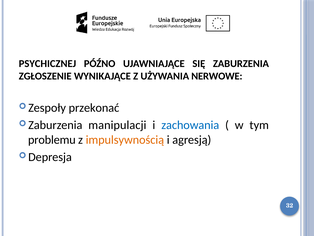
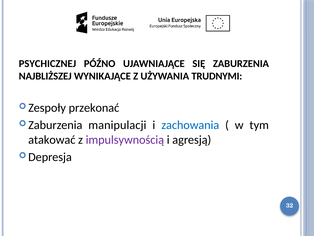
ZGŁOSZENIE: ZGŁOSZENIE -> NAJBLIŻSZEJ (45, 76)
NERWOWE: NERWOWE -> TRUDNYMI (217, 76)
problemu: problemu -> atakować (52, 140)
impulsywnością colour: orange -> purple (125, 140)
